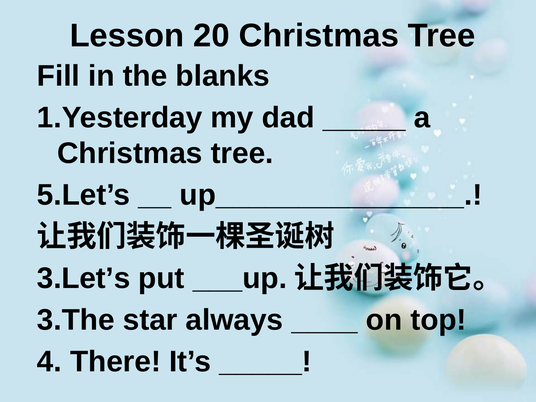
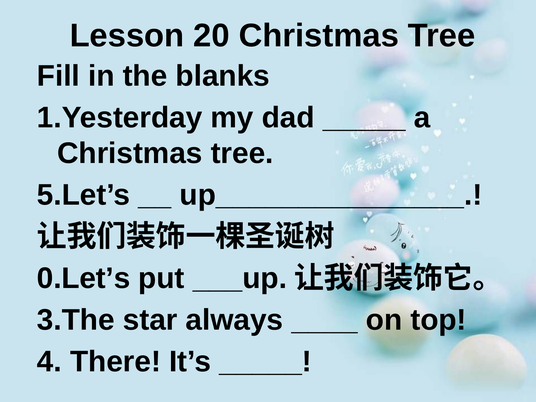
3.Let’s: 3.Let’s -> 0.Let’s (84, 278)
